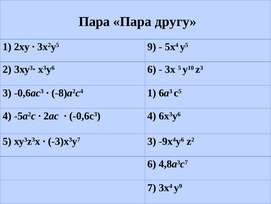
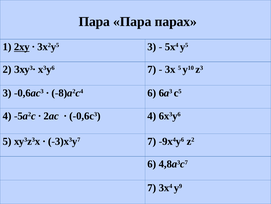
другу: другу -> парах (176, 21)
2ху underline: none -> present (22, 47)
3x2у5 9: 9 -> 3 (152, 47)
х3у6 6: 6 -> 7 (152, 69)
-8)а2с4 1: 1 -> 6 (152, 93)
-3)х3у7 3: 3 -> 7 (152, 141)
